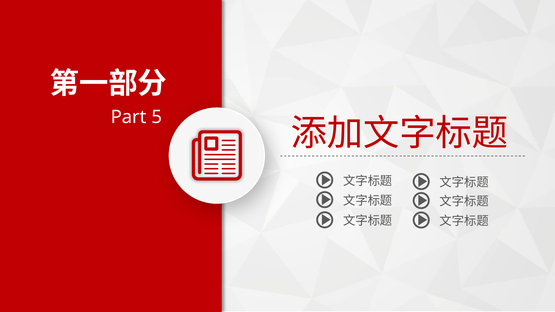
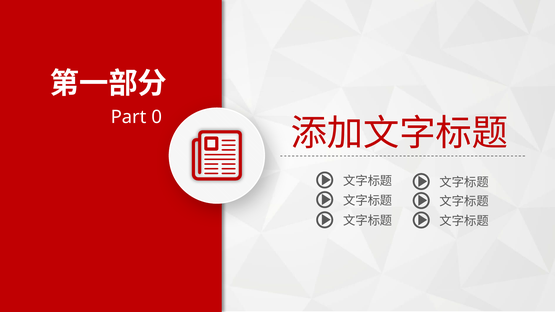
5: 5 -> 0 (157, 117)
